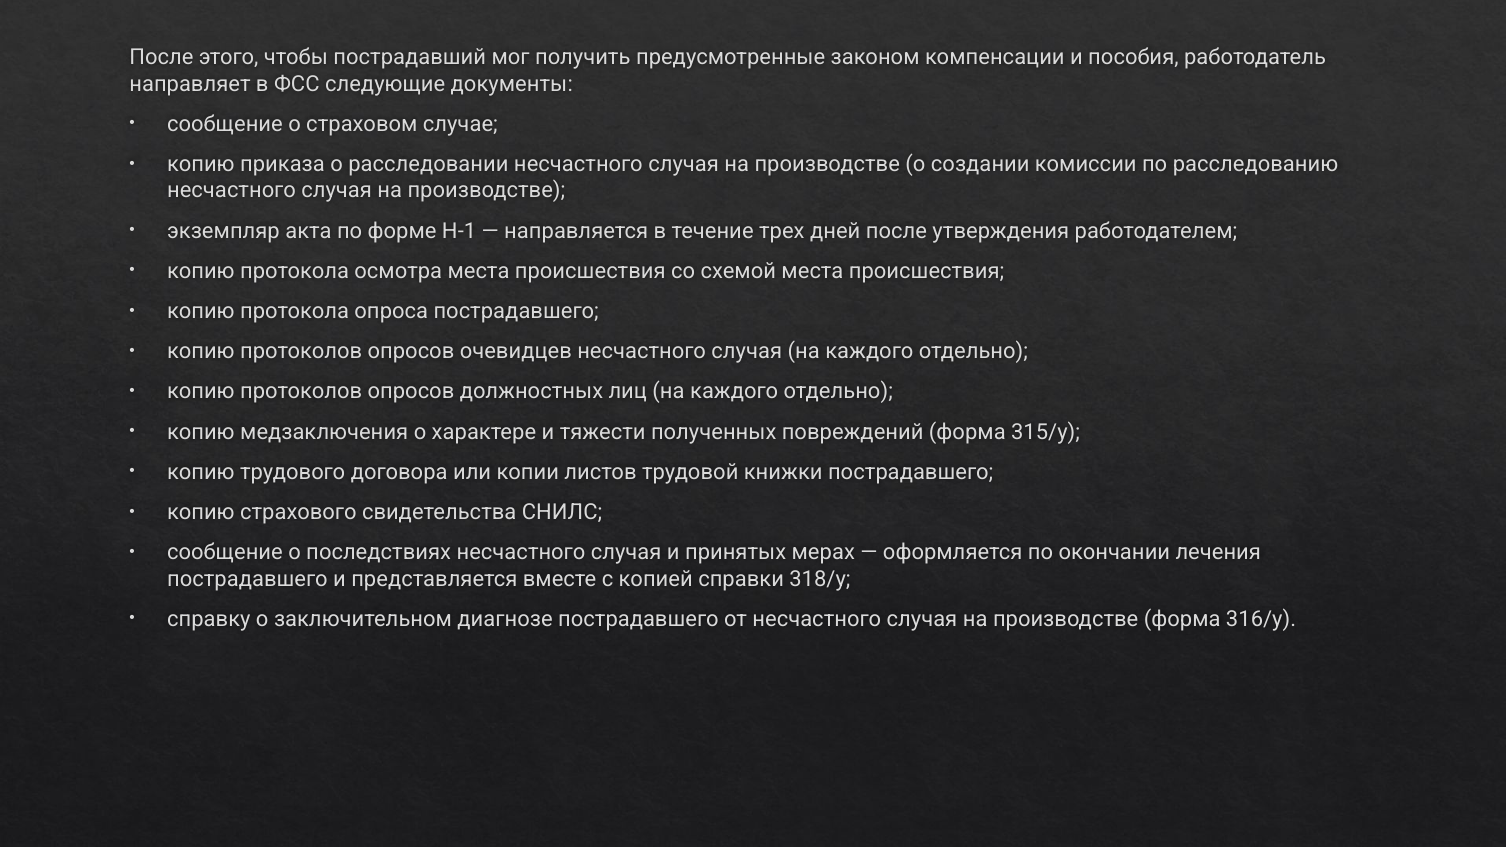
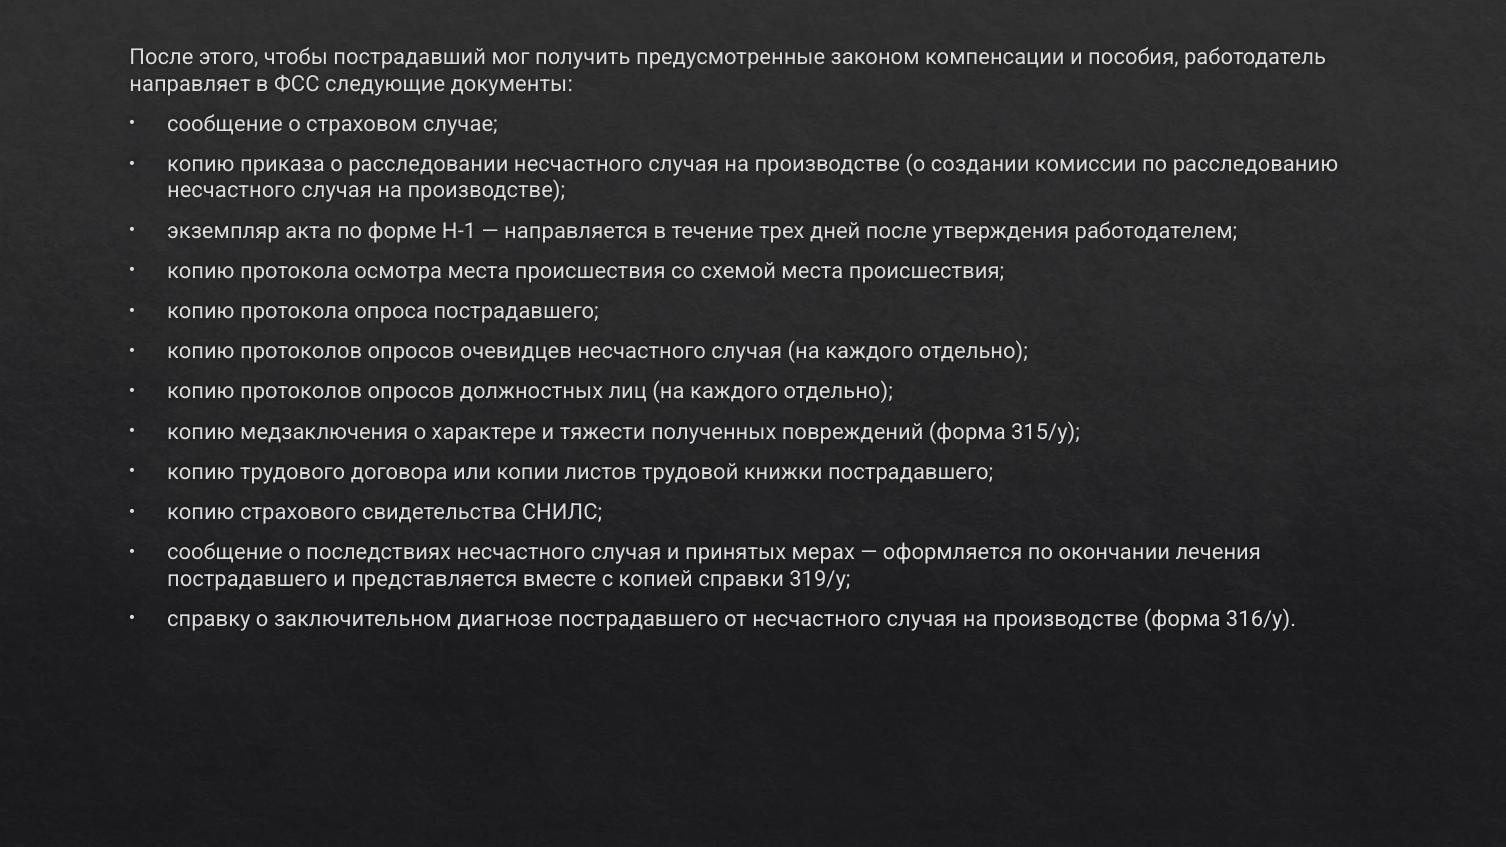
318/у: 318/у -> 319/у (820, 579)
